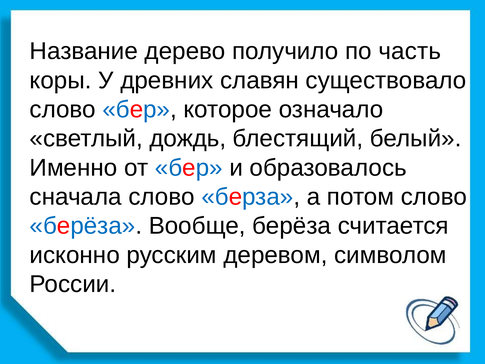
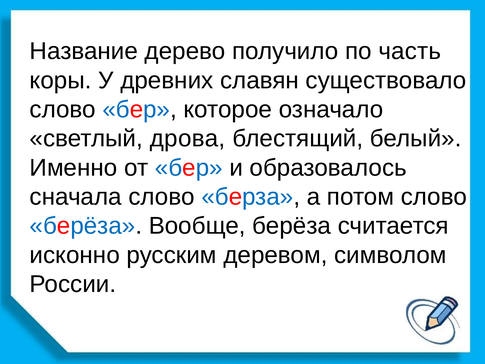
дождь: дождь -> дрова (188, 139)
